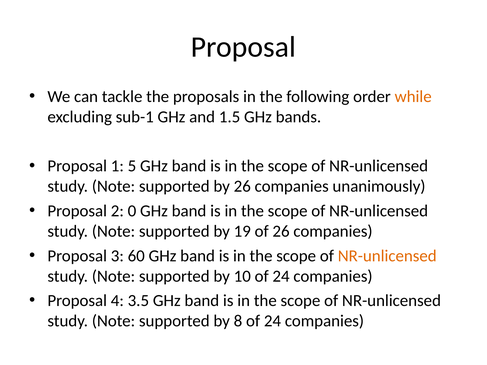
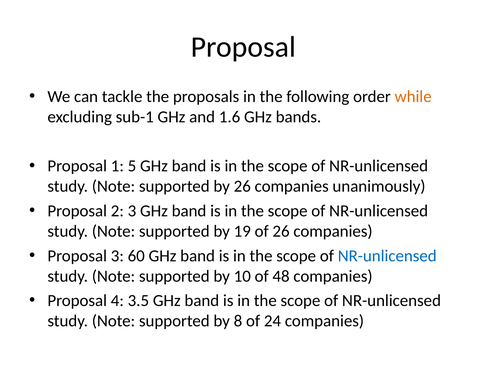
1.5: 1.5 -> 1.6 (230, 117)
2 0: 0 -> 3 (132, 211)
NR-unlicensed colour: orange -> blue (387, 256)
10 of 24: 24 -> 48 (281, 276)
